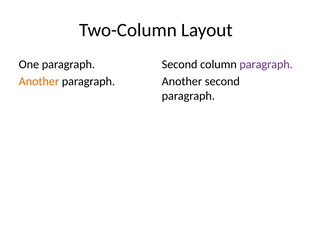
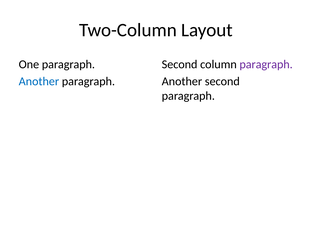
Another colour: orange -> blue (39, 81)
